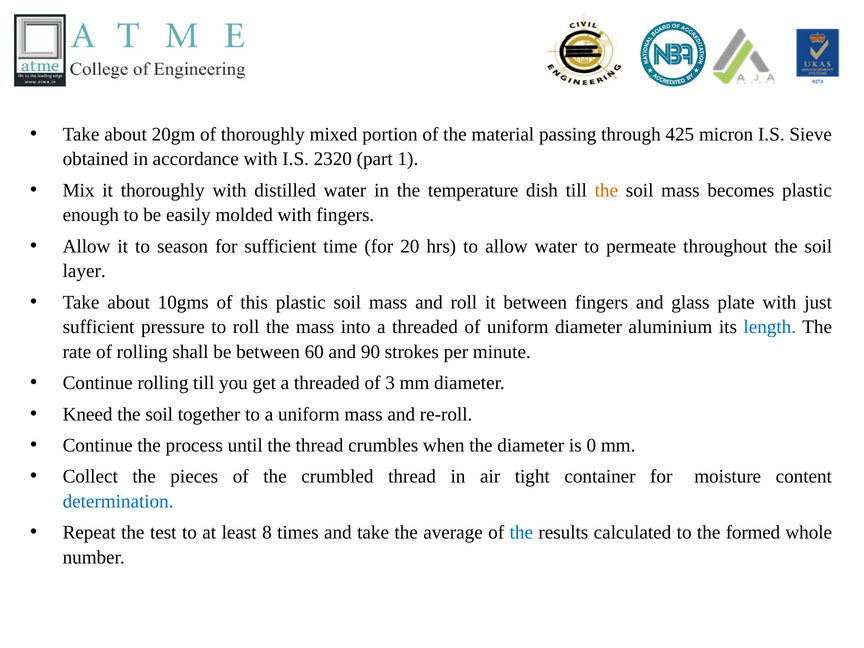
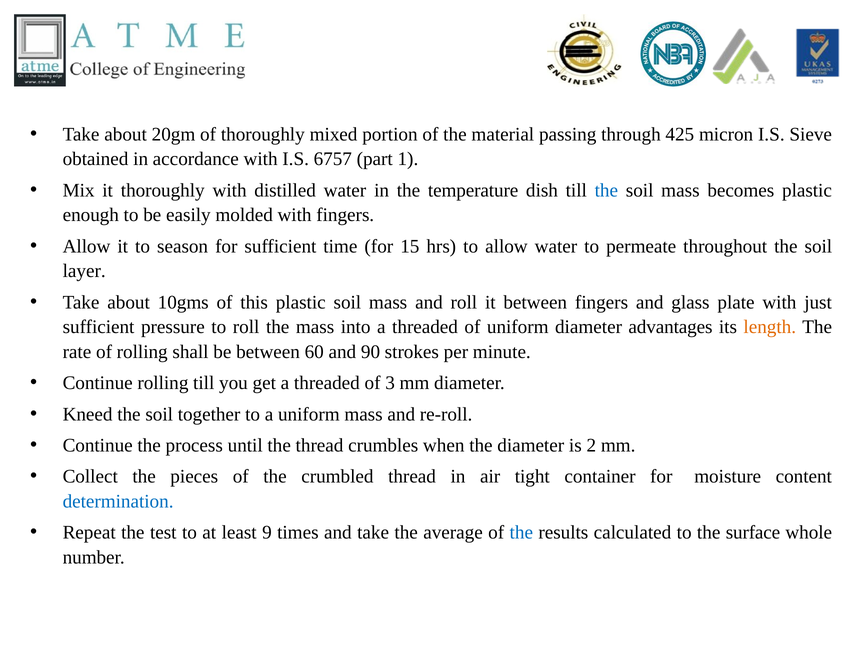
2320: 2320 -> 6757 (333, 159)
the colour: orange -> blue (606, 190)
20: 20 -> 15 (410, 246)
aluminium: aluminium -> advantages (670, 327)
length colour: blue -> orange (770, 327)
0: 0 -> 2 (591, 445)
8: 8 -> 9 (267, 532)
formed: formed -> surface (753, 532)
